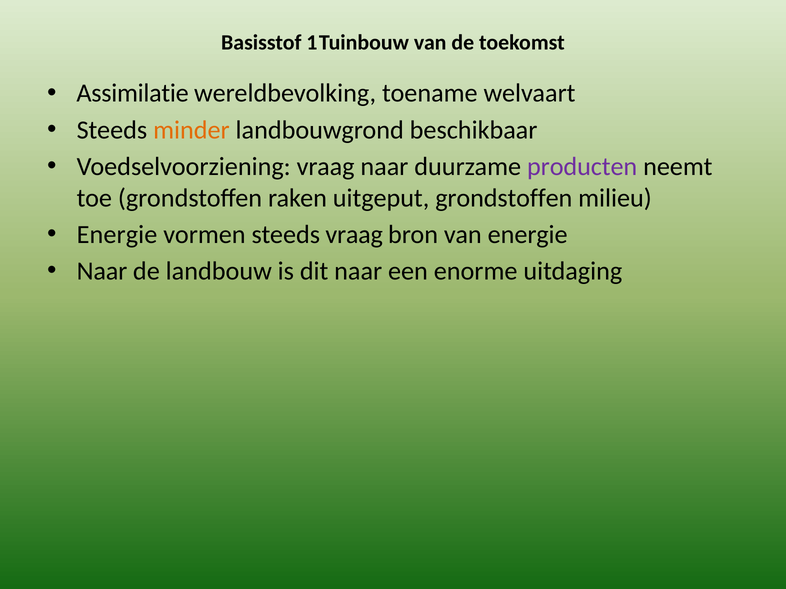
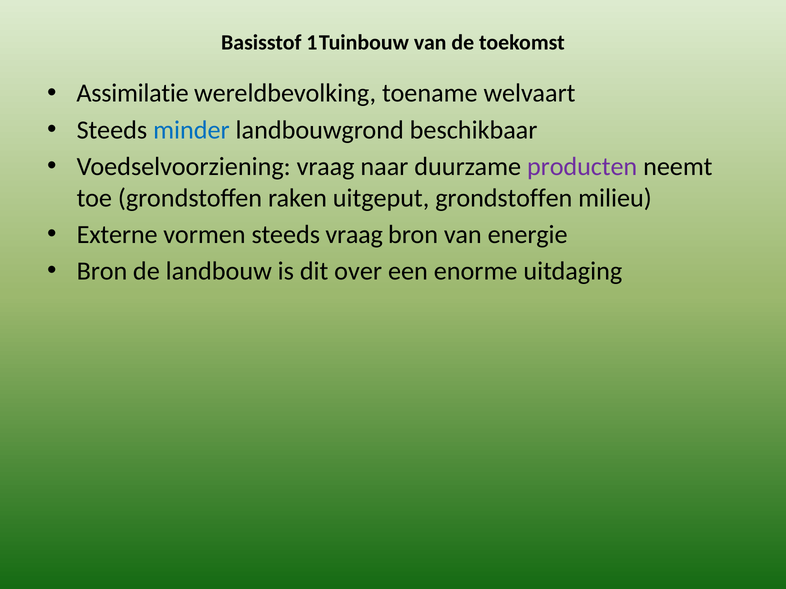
minder colour: orange -> blue (191, 130)
Energie: Energie -> Externe (117, 235)
Naar: Naar -> Bron (102, 272)
dit naar: naar -> over (358, 272)
